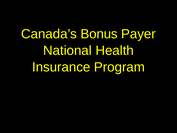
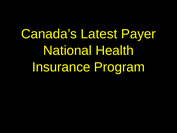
Bonus: Bonus -> Latest (99, 34)
